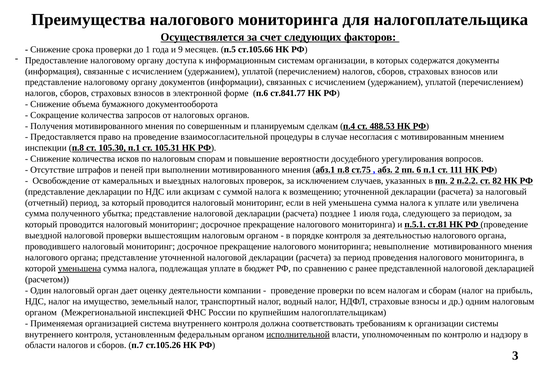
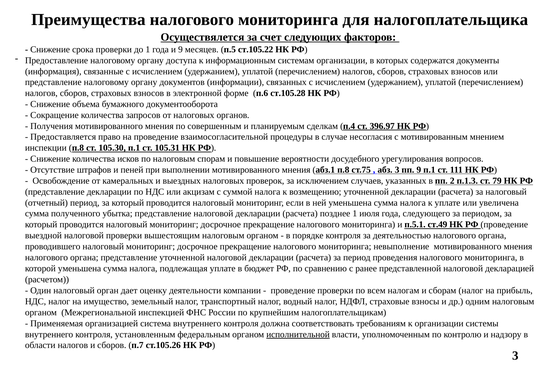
ст.105.66: ст.105.66 -> ст.105.22 (256, 49)
ст.841.77: ст.841.77 -> ст.105.28 (288, 93)
488.53: 488.53 -> 396.97 (382, 126)
абз 2: 2 -> 3 (397, 170)
пп 6: 6 -> 9 (419, 170)
п.2.2: п.2.2 -> п.1.3 (467, 181)
82: 82 -> 79 (497, 181)
ст.81: ст.81 -> ст.49 (437, 225)
уменьшена underline: present -> none (80, 268)
